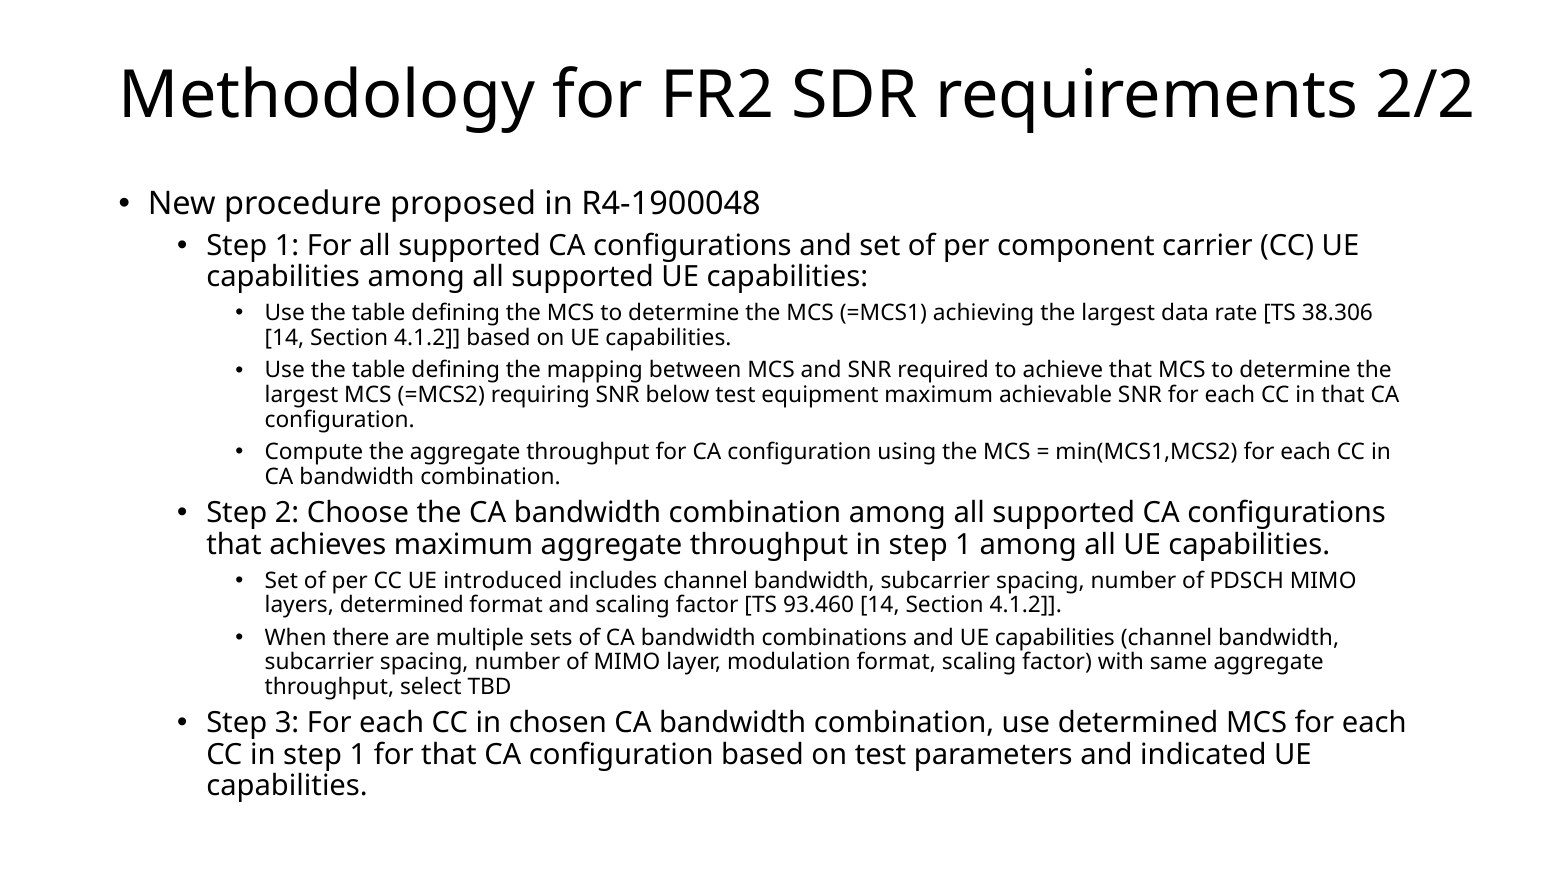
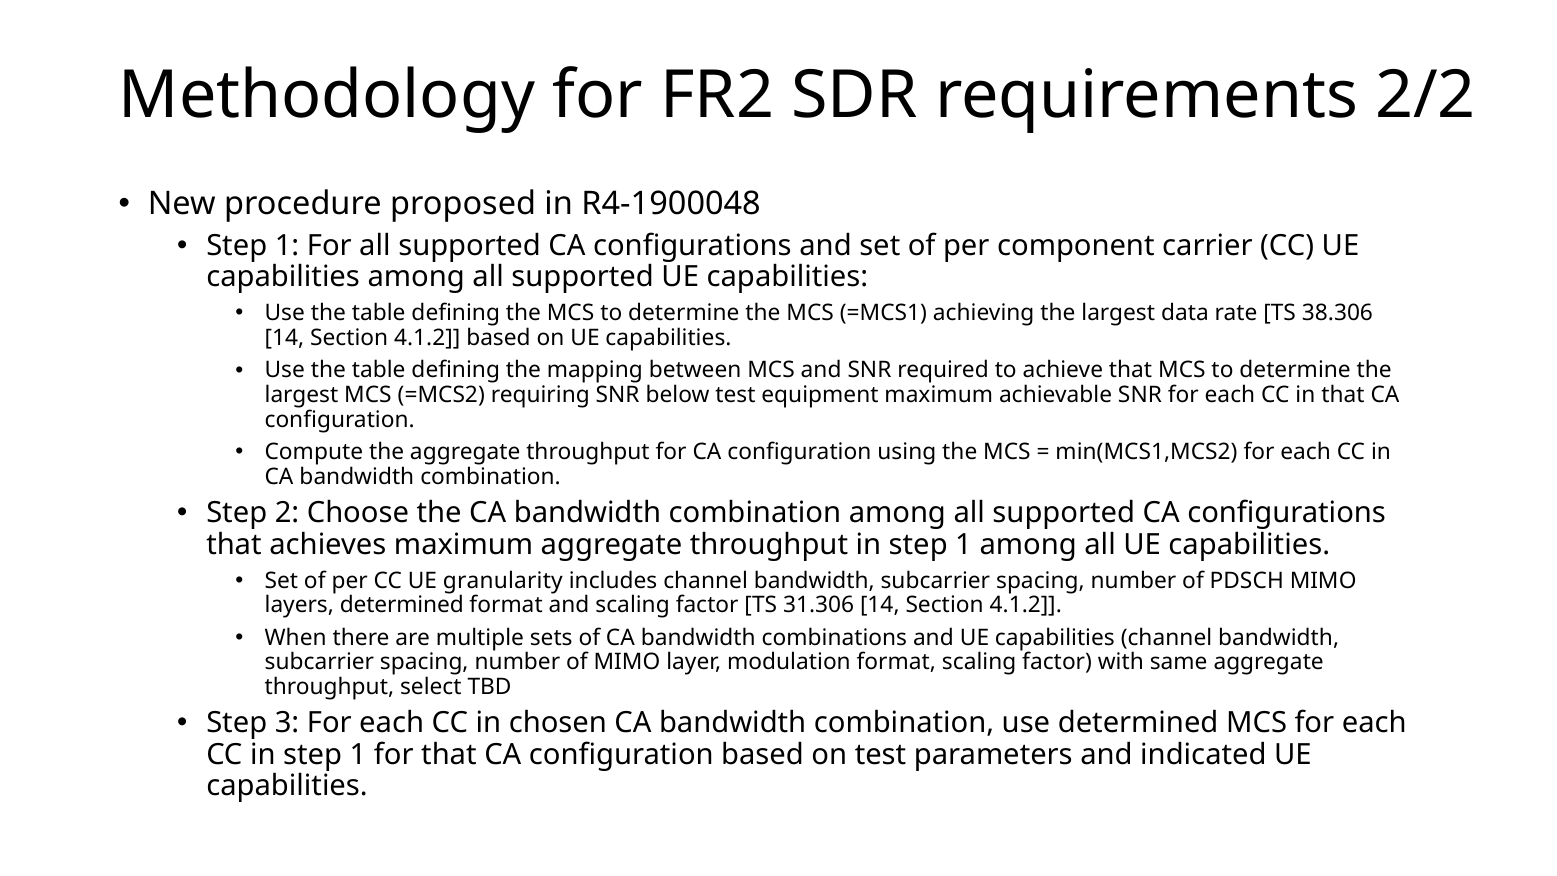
introduced: introduced -> granularity (503, 581)
93.460: 93.460 -> 31.306 (819, 605)
